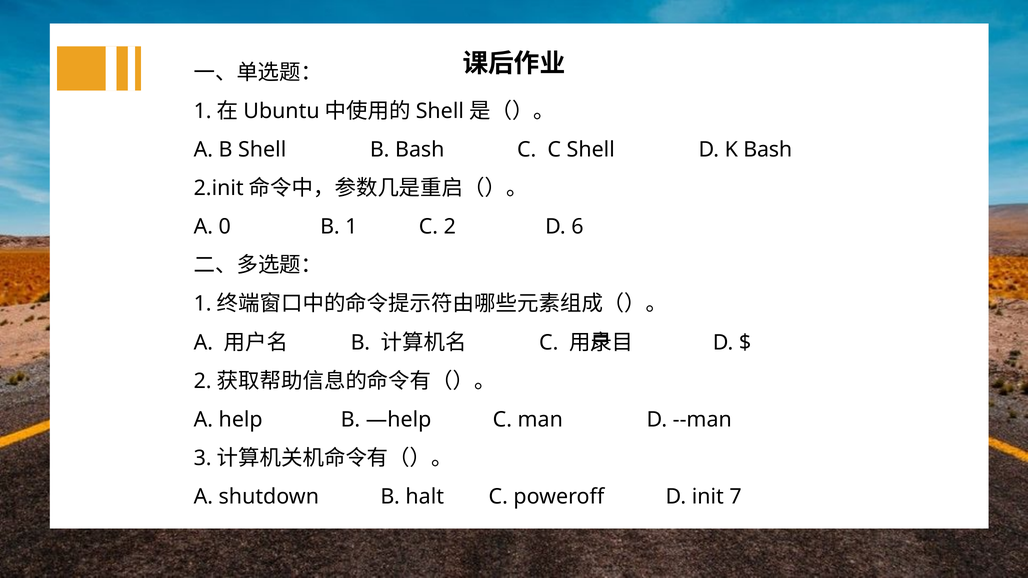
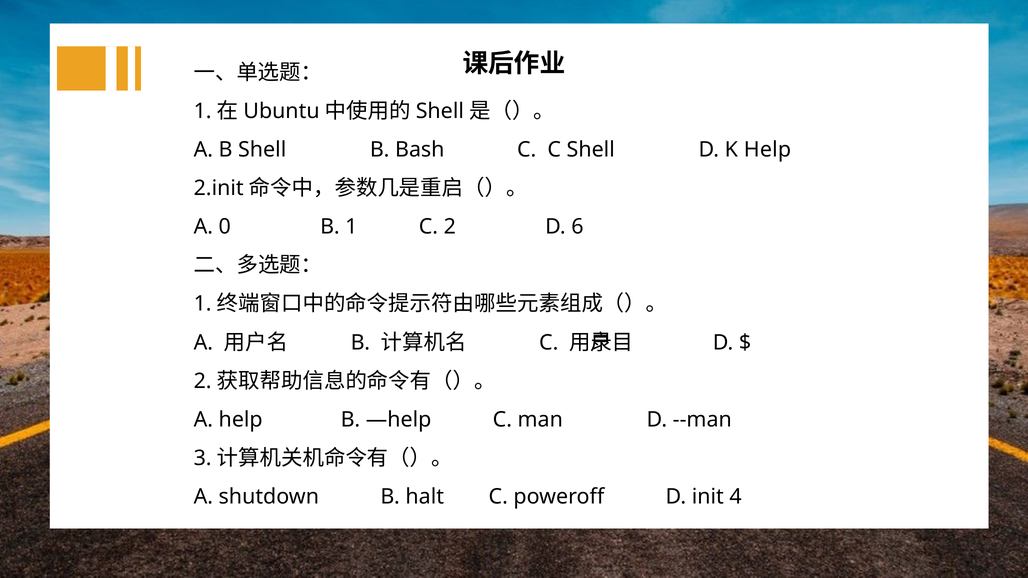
K Bash: Bash -> Help (768, 150)
7: 7 -> 4 (736, 497)
